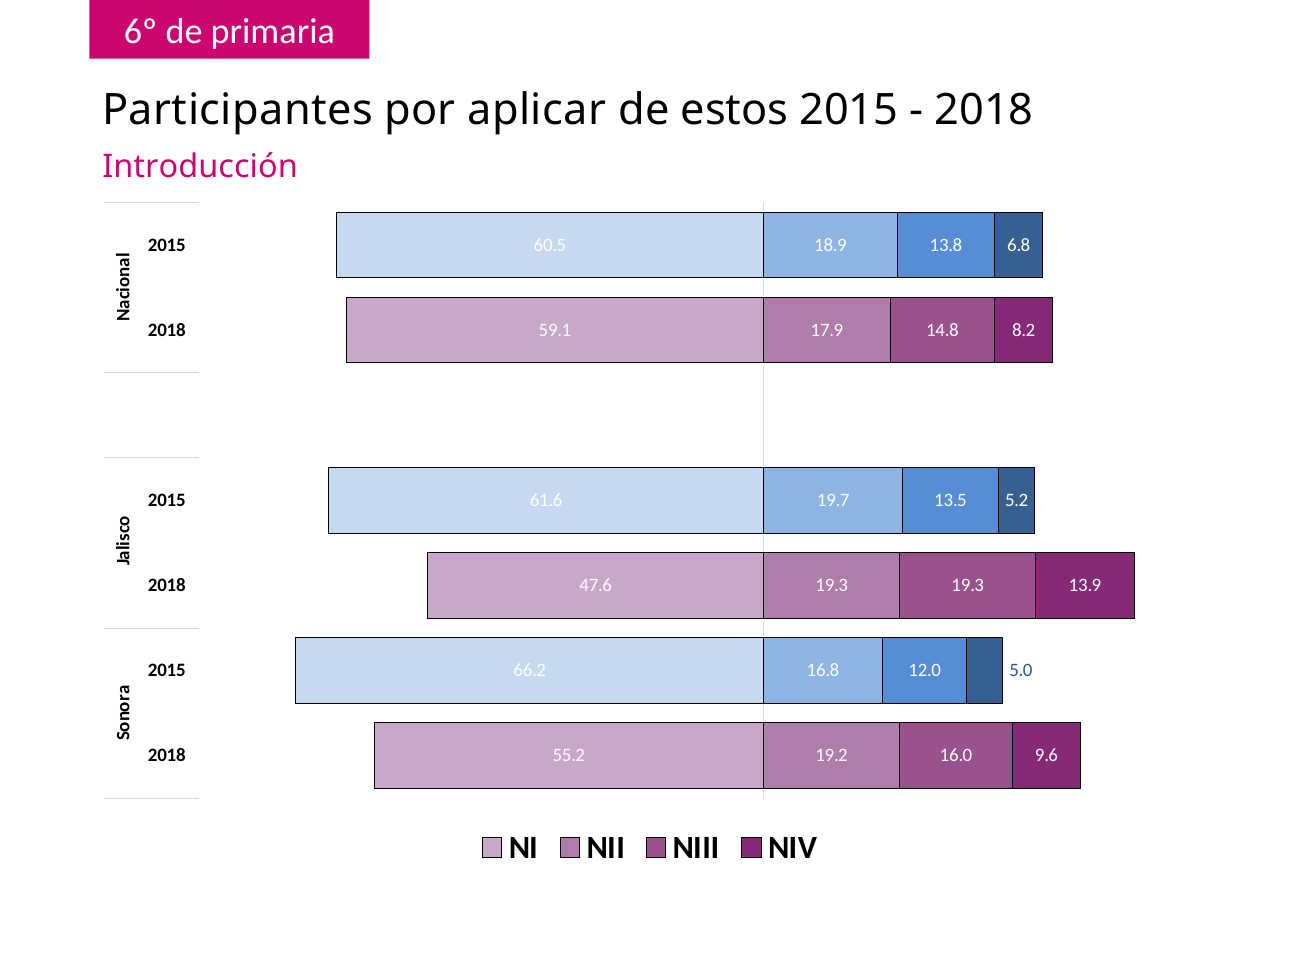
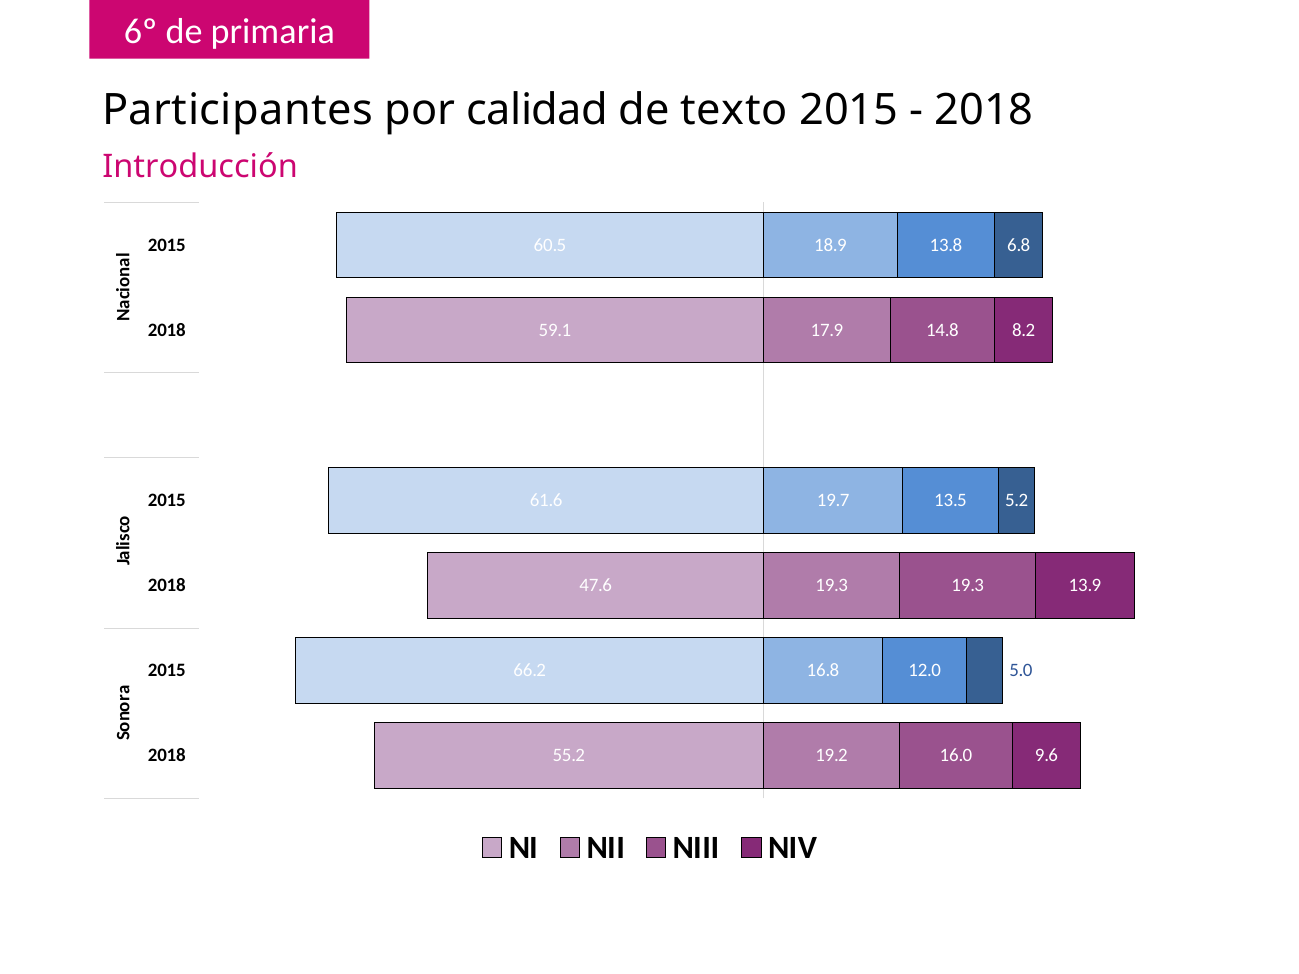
aplicar: aplicar -> calidad (537, 110)
estos: estos -> texto (734, 110)
